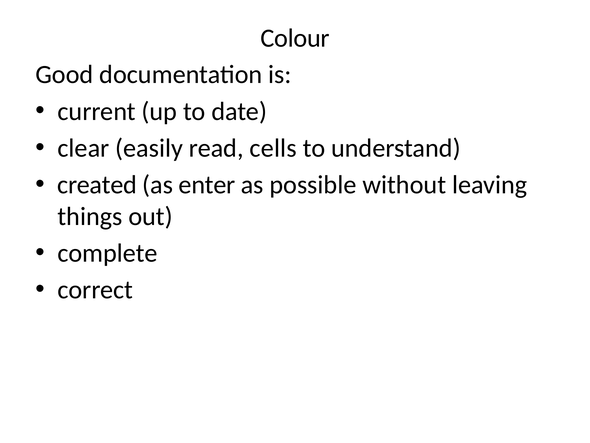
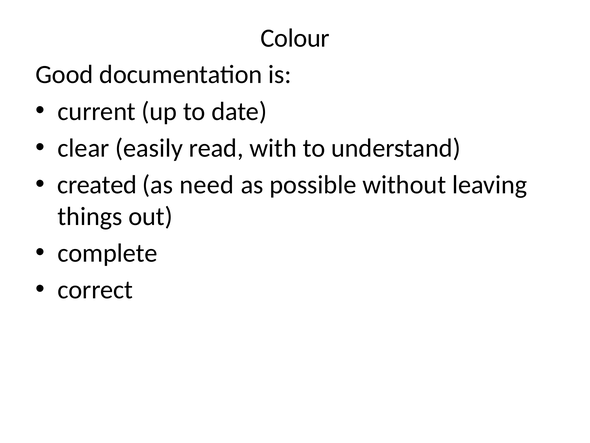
cells: cells -> with (273, 148)
enter: enter -> need (207, 185)
